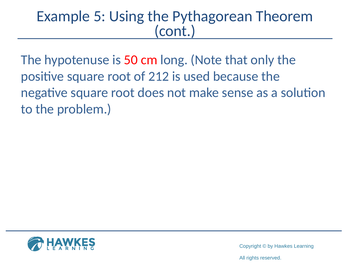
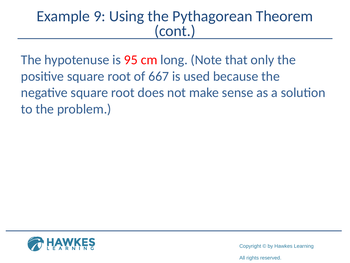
5: 5 -> 9 (100, 16)
50: 50 -> 95 (131, 60)
212: 212 -> 667 (159, 76)
